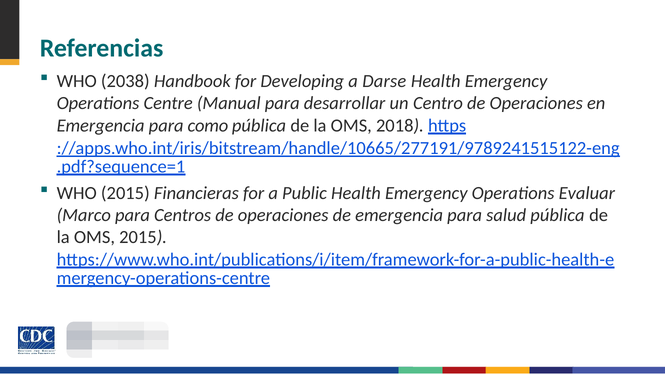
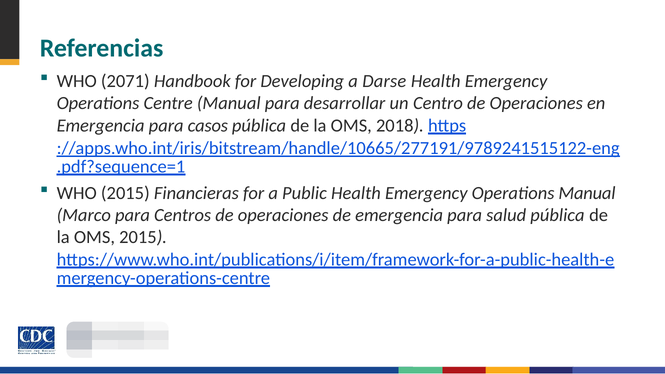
2038: 2038 -> 2071 (125, 81)
como: como -> casos (208, 126)
Operations Evaluar: Evaluar -> Manual (587, 193)
